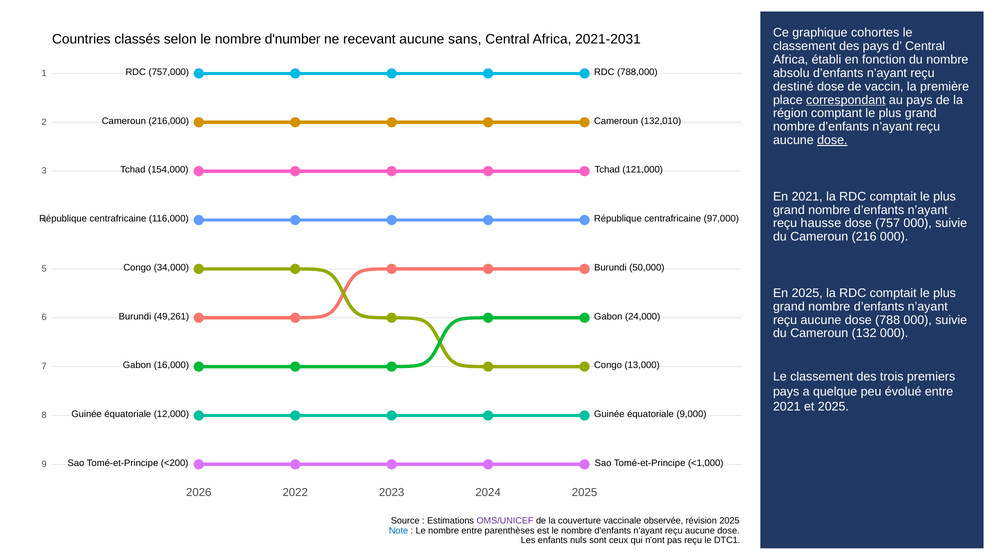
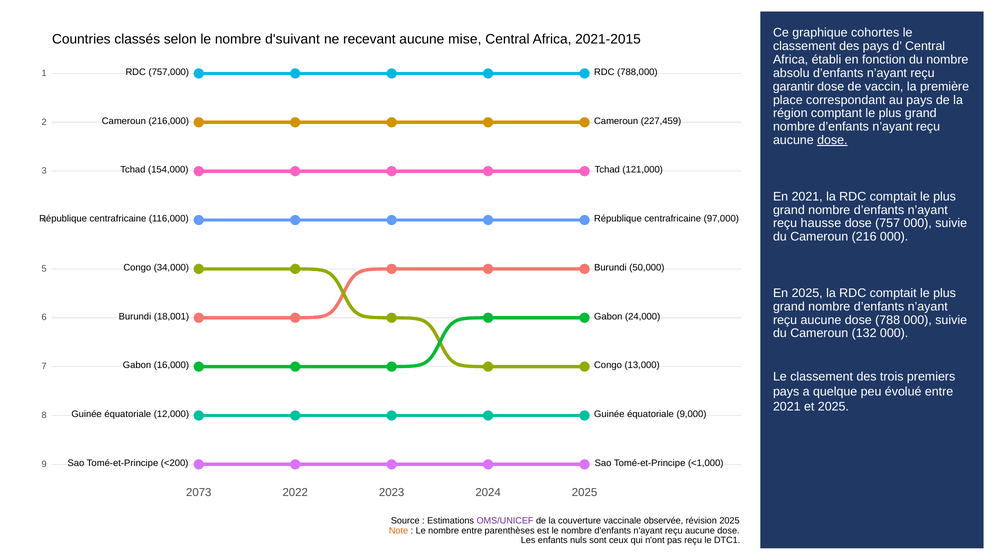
d'number: d'number -> d'suivant (293, 39)
sans: sans -> mise (465, 39)
2021-2031: 2021-2031 -> 2021-2015 (608, 39)
destiné: destiné -> garantir (793, 87)
correspondant underline: present -> none (846, 100)
132,010: 132,010 -> 227,459 (661, 121)
49,261: 49,261 -> 18,001 (171, 317)
2026: 2026 -> 2073 (199, 493)
Note colour: blue -> orange (399, 531)
